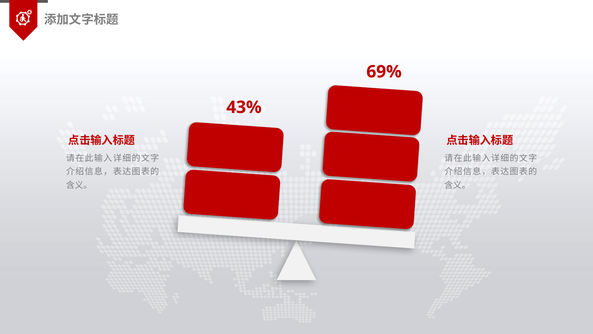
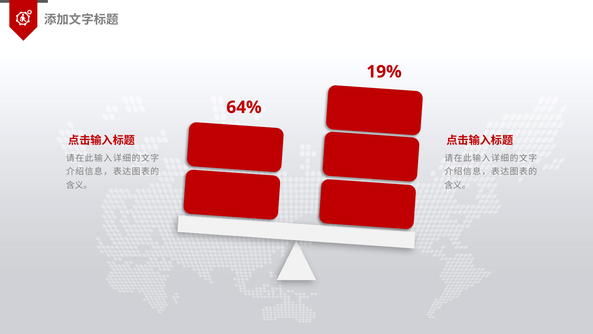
69%: 69% -> 19% (384, 72)
43%: 43% -> 64% (244, 107)
